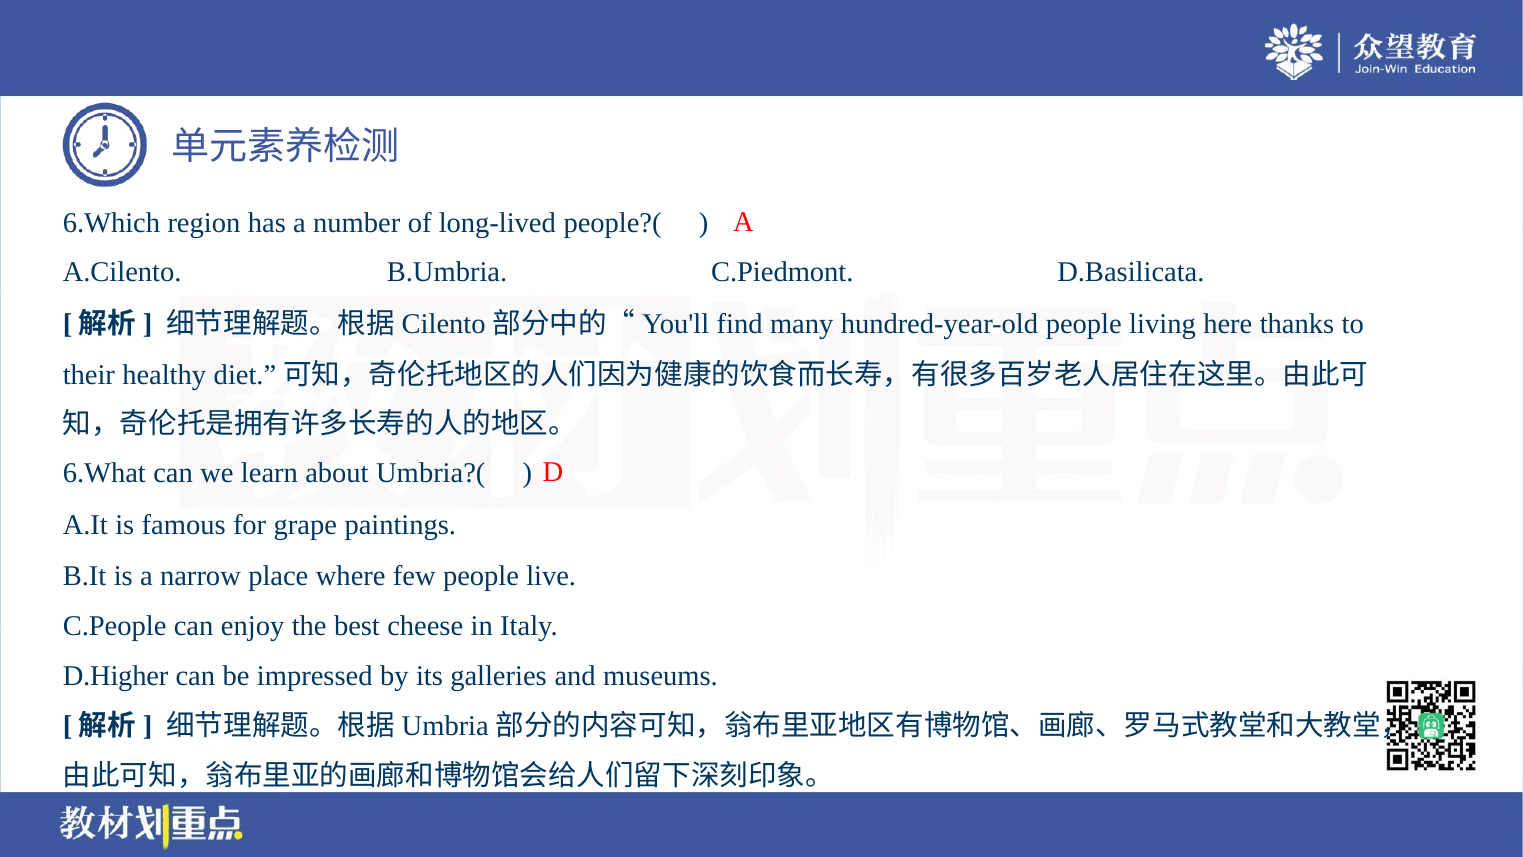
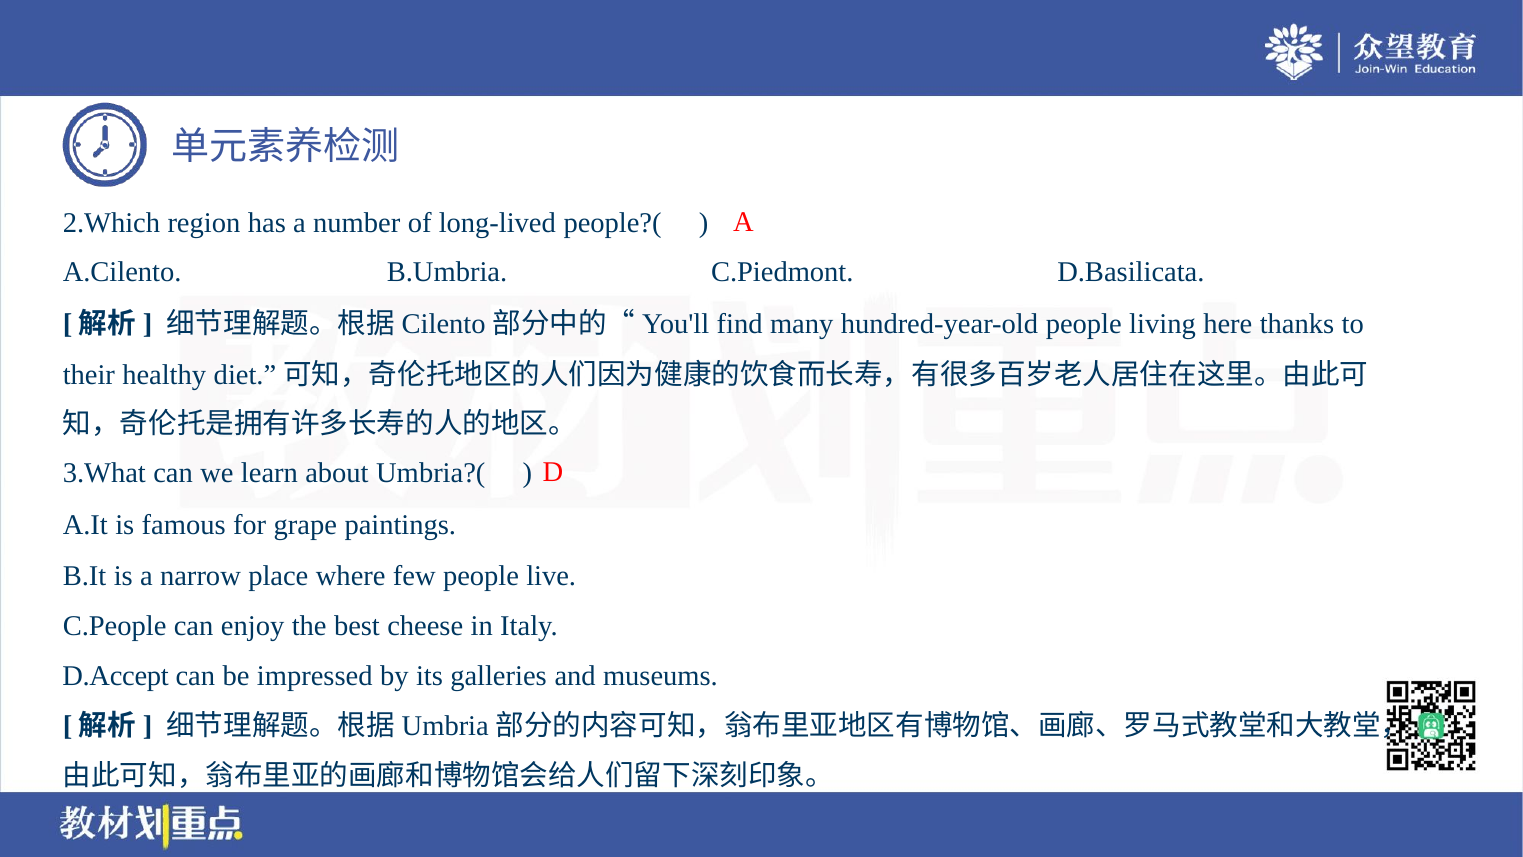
6.Which: 6.Which -> 2.Which (111, 223)
6.What: 6.What -> 3.What (104, 473)
D.Higher: D.Higher -> D.Accept (116, 675)
